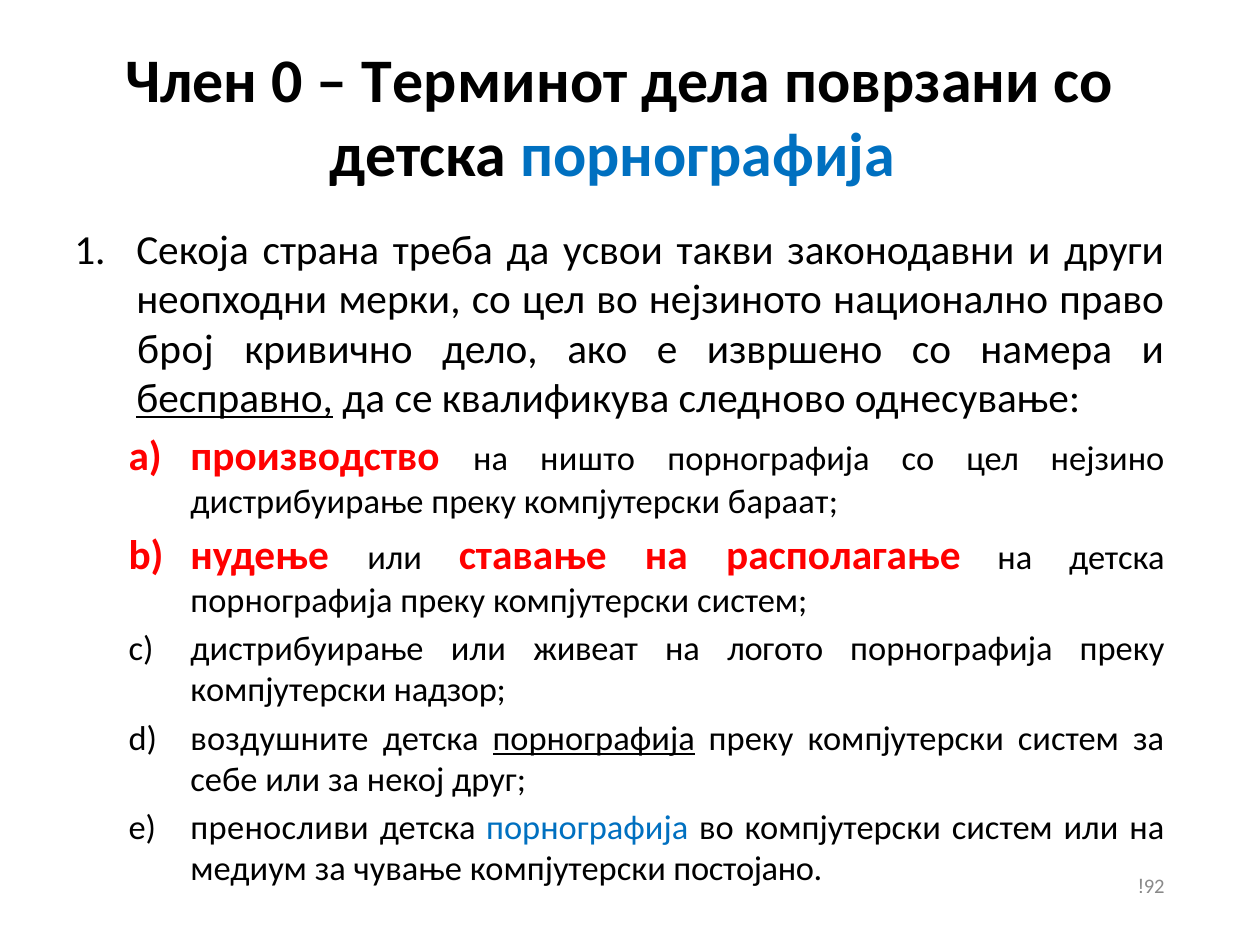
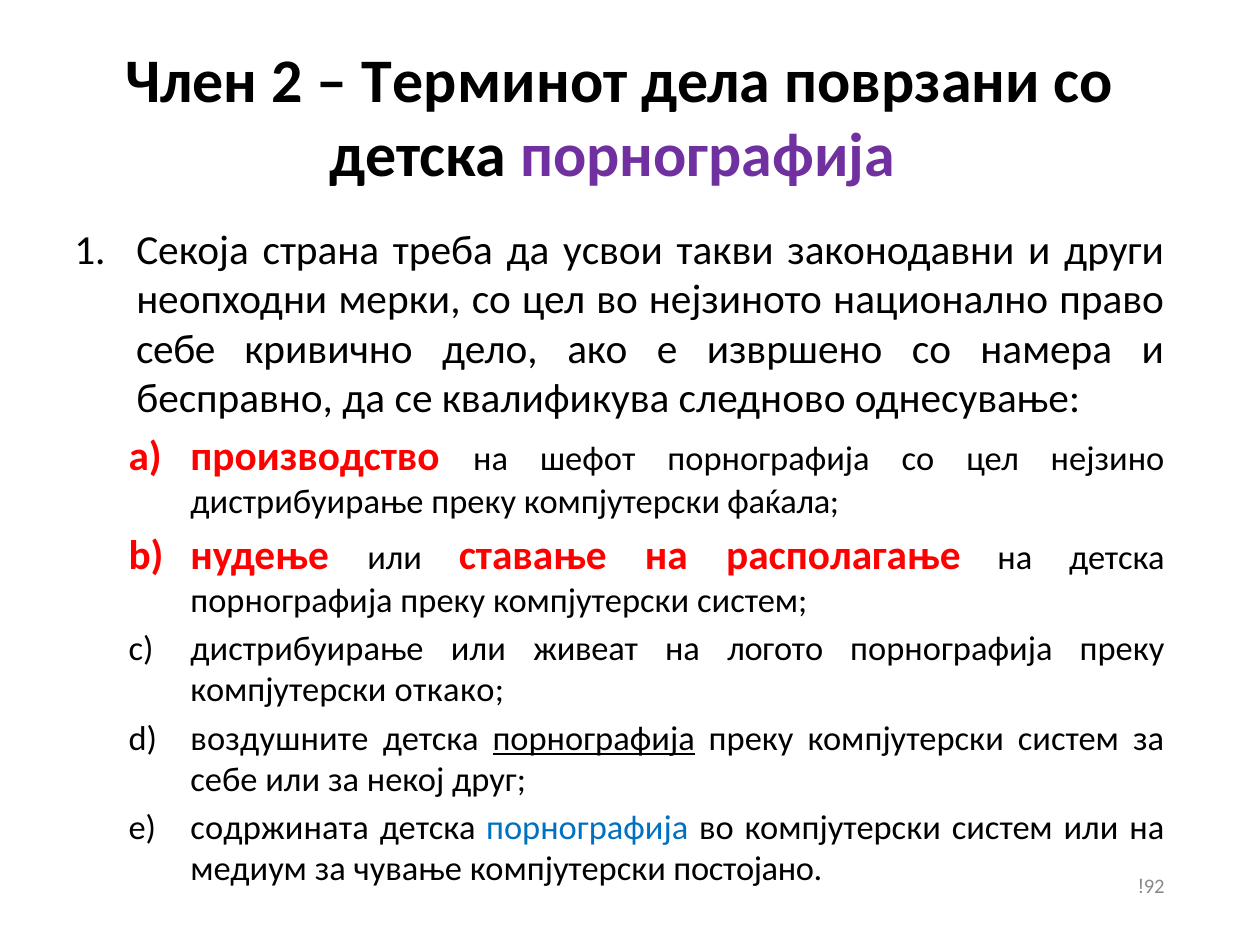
0: 0 -> 2 (287, 82)
порнографија colour: blue -> purple (707, 156)
број: број -> себе (176, 350)
бесправно underline: present -> none (235, 399)
ништо: ништо -> шефот (588, 459)
бараат: бараат -> фаќала (783, 502)
надзор: надзор -> откако (449, 691)
преносливи: преносливи -> содржината (280, 828)
